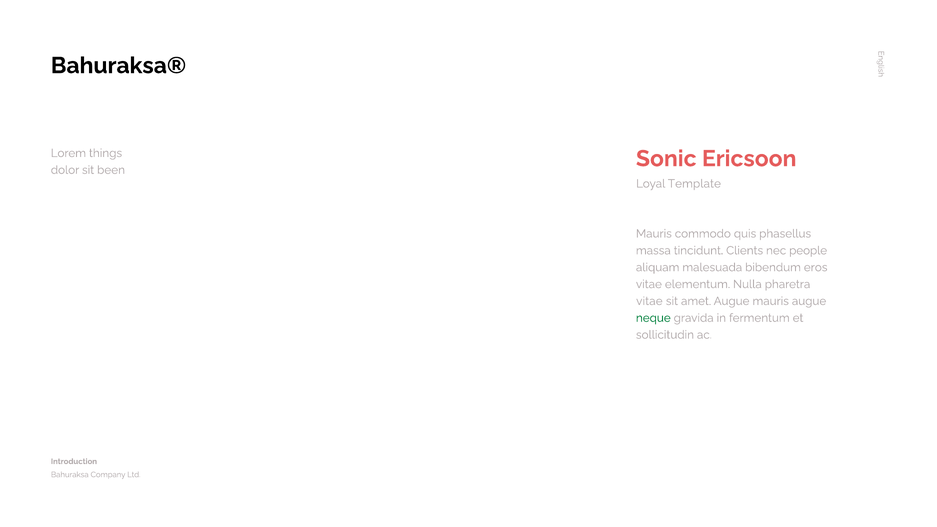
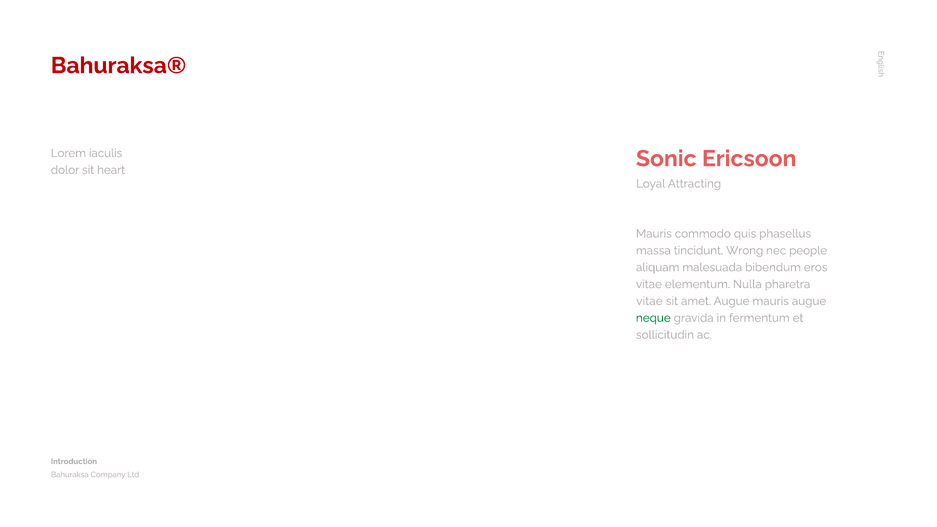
Bahuraksa® colour: black -> red (118, 66)
things: things -> iaculis (106, 153)
been: been -> heart (111, 170)
Template: Template -> Attracting (694, 184)
Clients: Clients -> Wrong (745, 251)
